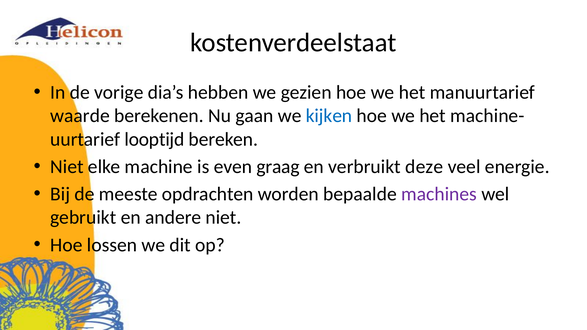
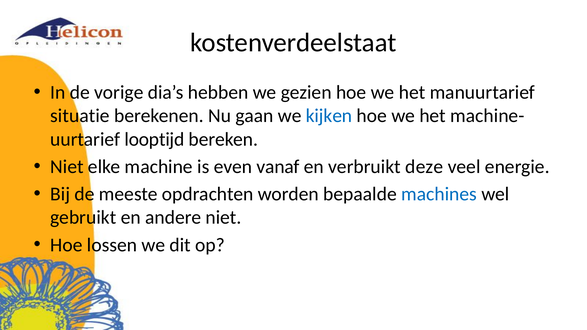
waarde: waarde -> situatie (80, 116)
graag: graag -> vanaf (278, 167)
machines colour: purple -> blue (439, 194)
